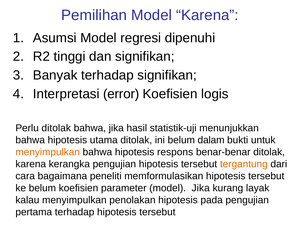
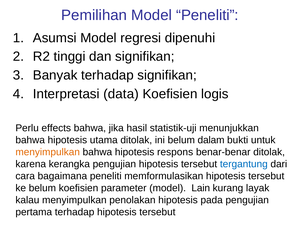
Model Karena: Karena -> Peneliti (207, 15)
error: error -> data (121, 94)
Perlu ditolak: ditolak -> effects (56, 128)
tergantung colour: orange -> blue (244, 164)
model Jika: Jika -> Lain (201, 188)
